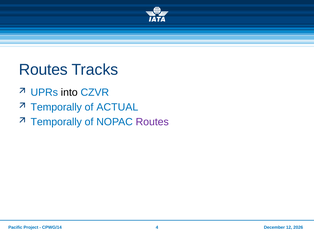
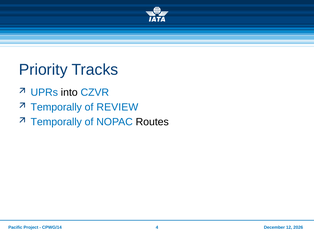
Routes: Routes -> Priority (43, 70)
ACTUAL: ACTUAL -> REVIEW (117, 107)
Routes colour: purple -> black (152, 122)
